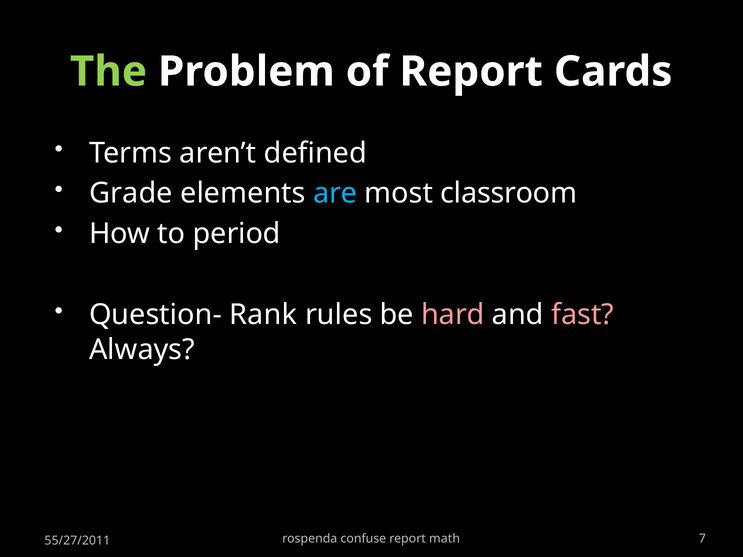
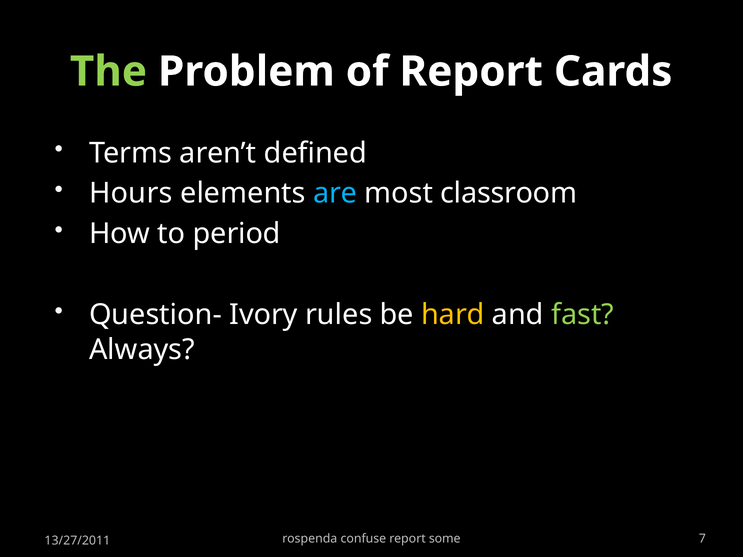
Grade: Grade -> Hours (131, 194)
Rank: Rank -> Ivory (263, 315)
hard colour: pink -> yellow (453, 315)
fast colour: pink -> light green (583, 315)
math: math -> some (445, 539)
55/27/2011: 55/27/2011 -> 13/27/2011 (77, 541)
